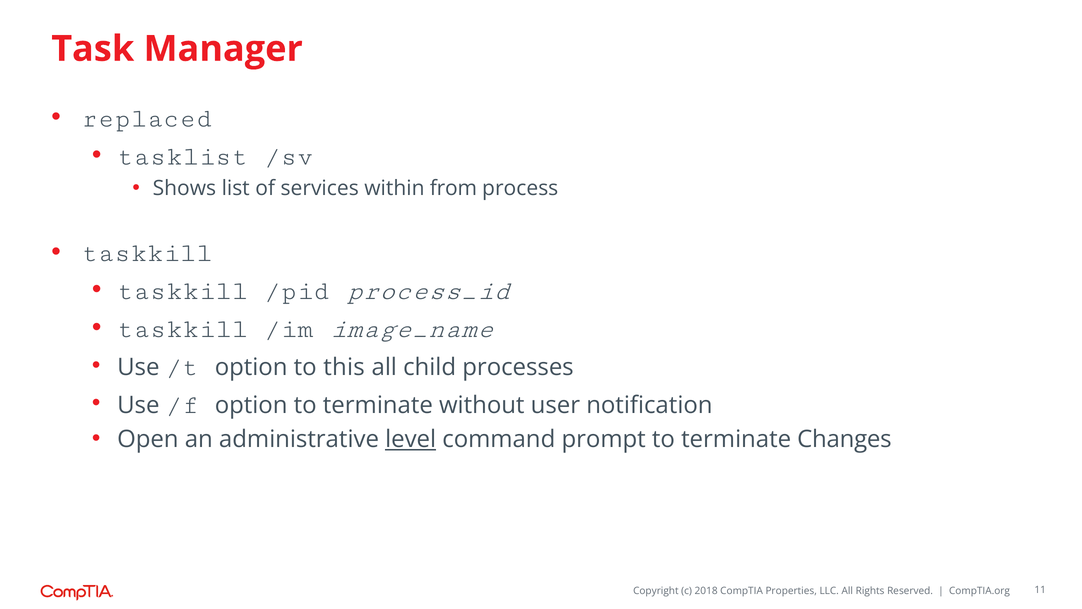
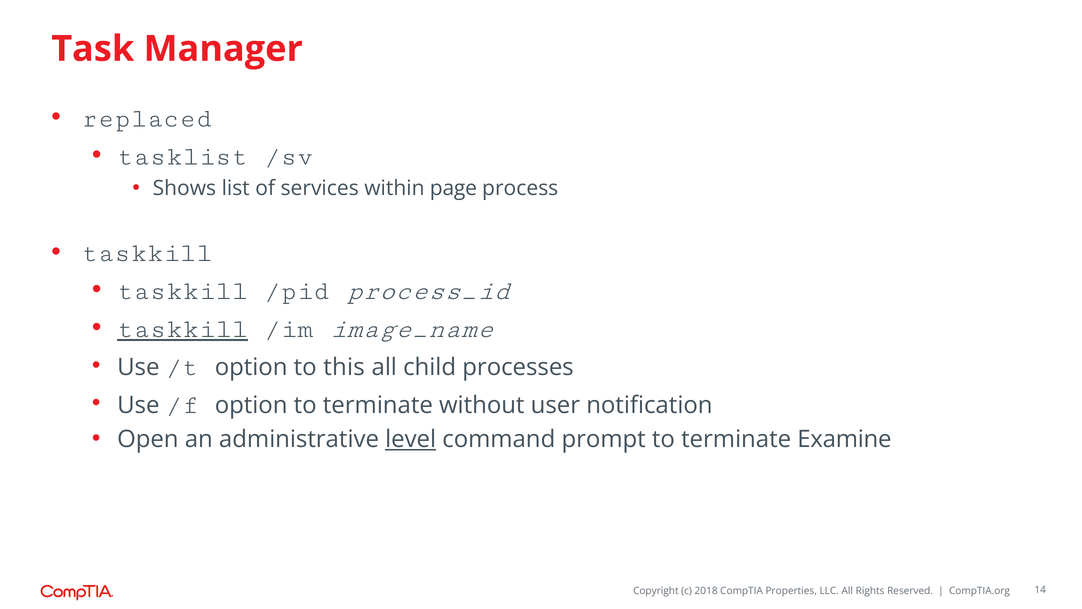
from: from -> page (453, 188)
taskkill underline: none -> present (183, 328)
Changes: Changes -> Examine (844, 439)
11: 11 -> 14 (1040, 590)
